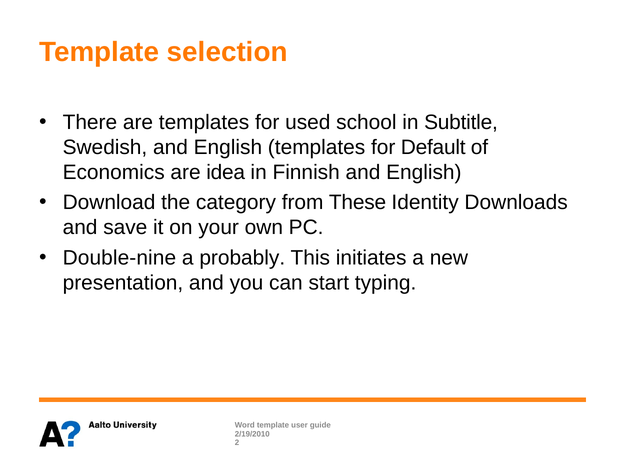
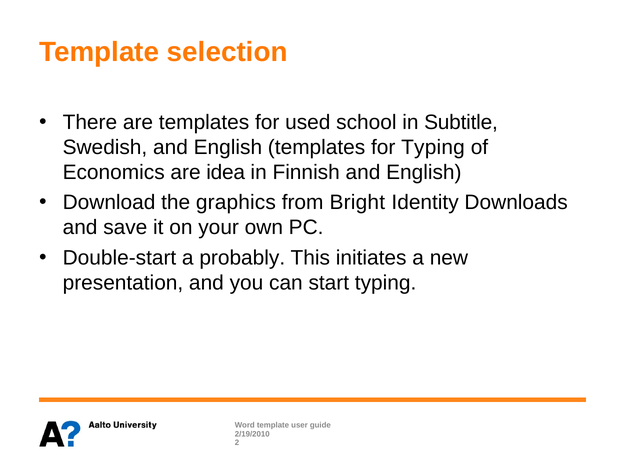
for Default: Default -> Typing (433, 147)
category: category -> graphics (236, 203)
These: These -> Bright (357, 203)
Double-nine: Double-nine -> Double-start (119, 258)
